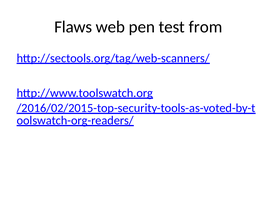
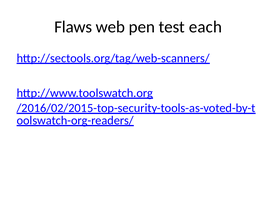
from: from -> each (205, 27)
